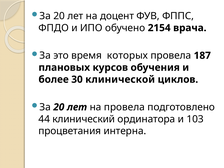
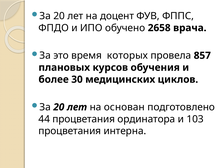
2154: 2154 -> 2658 (159, 28)
187: 187 -> 857 (202, 56)
клинической: клинической -> медицинских (120, 79)
на провела: провела -> основан (124, 107)
44 клинический: клинический -> процветания (84, 119)
